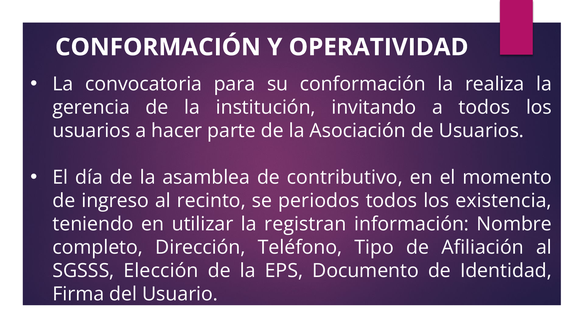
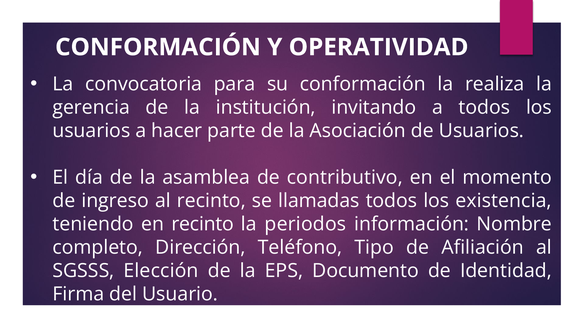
periodos: periodos -> llamadas (319, 201)
en utilizar: utilizar -> recinto (203, 225)
registran: registran -> periodos (305, 225)
